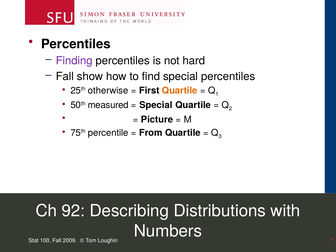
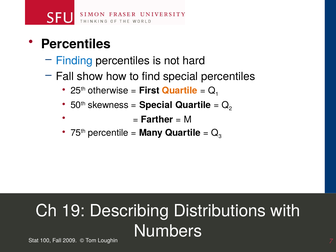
Finding colour: purple -> blue (74, 61)
measured: measured -> skewness (108, 105)
Picture: Picture -> Farther (157, 120)
From: From -> Many (151, 133)
92: 92 -> 19 (73, 211)
